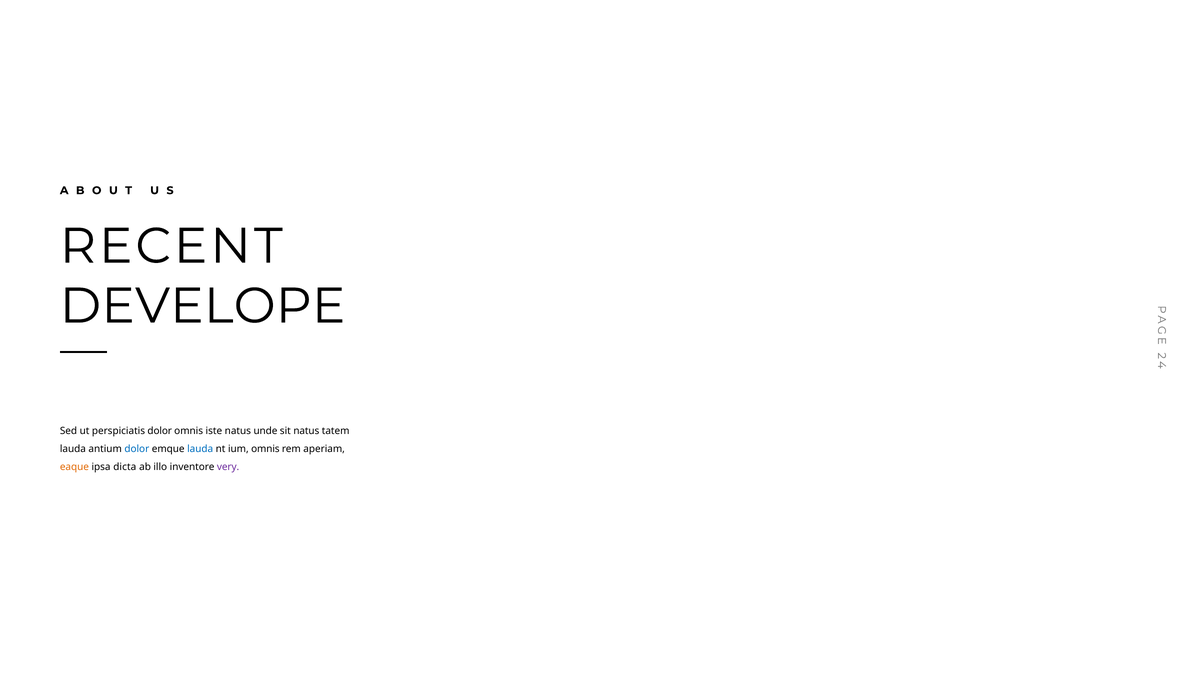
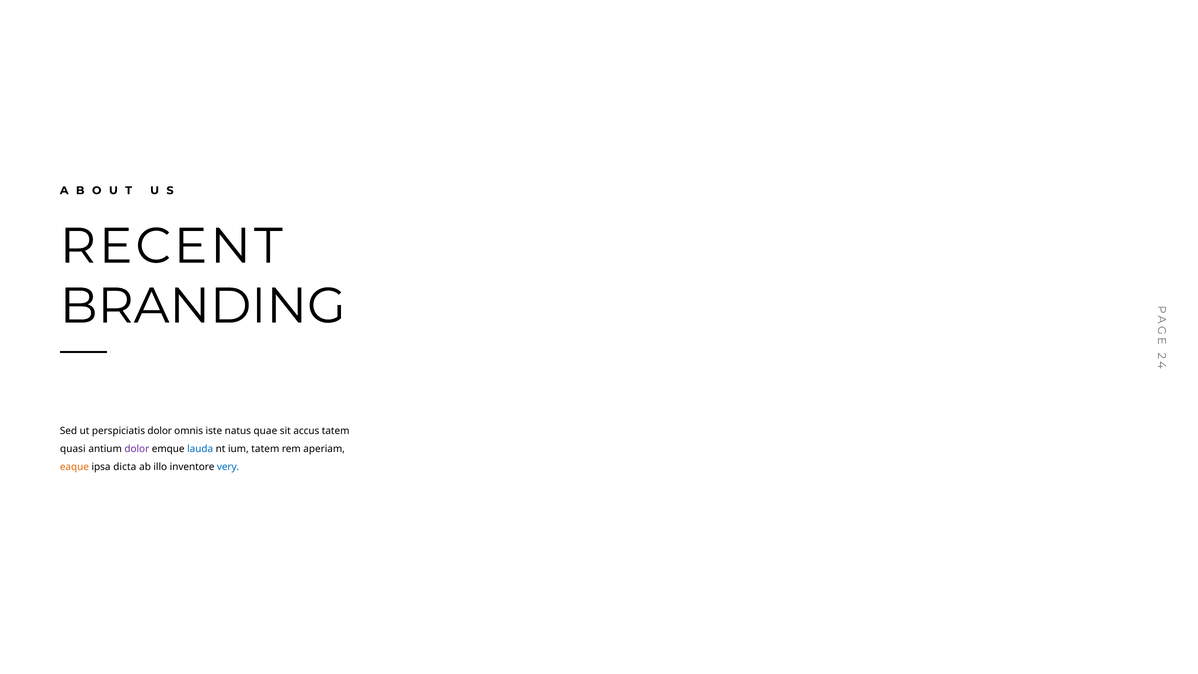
DEVELOPE: DEVELOPE -> BRANDING (203, 306)
unde: unde -> quae (265, 431)
sit natus: natus -> accus (306, 431)
lauda: lauda -> quasi (73, 449)
dolor colour: blue -> purple (137, 449)
ium omnis: omnis -> tatem (265, 449)
very colour: purple -> blue (228, 467)
